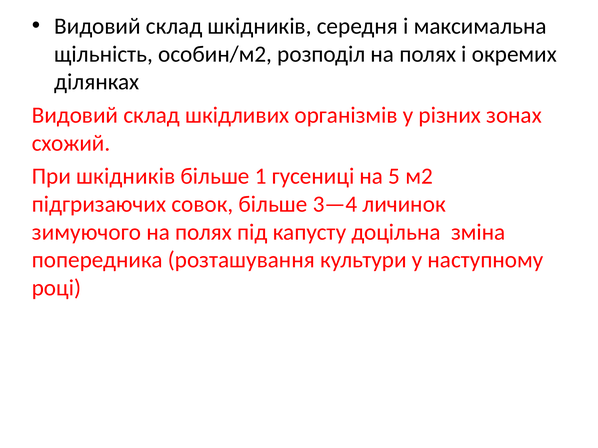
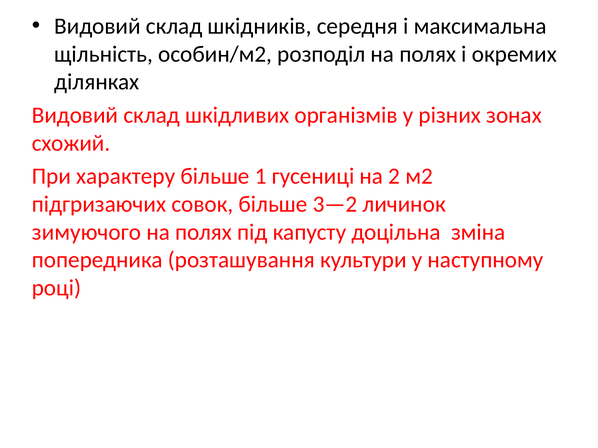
При шкідників: шкідників -> характеру (126, 176)
5: 5 -> 2 (394, 176)
3—4: 3—4 -> 3—2 (335, 204)
